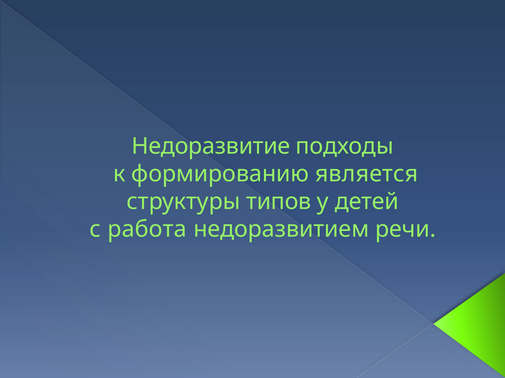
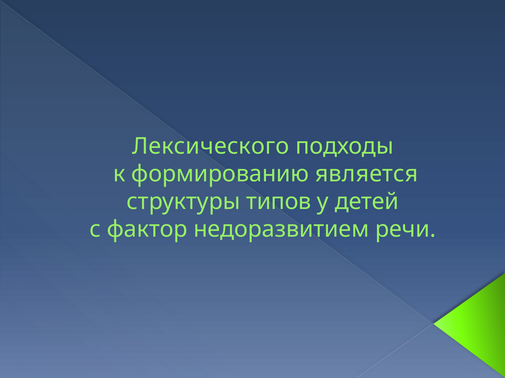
Недоразвитие: Недоразвитие -> Лексического (211, 147)
работа: работа -> фактор (147, 230)
